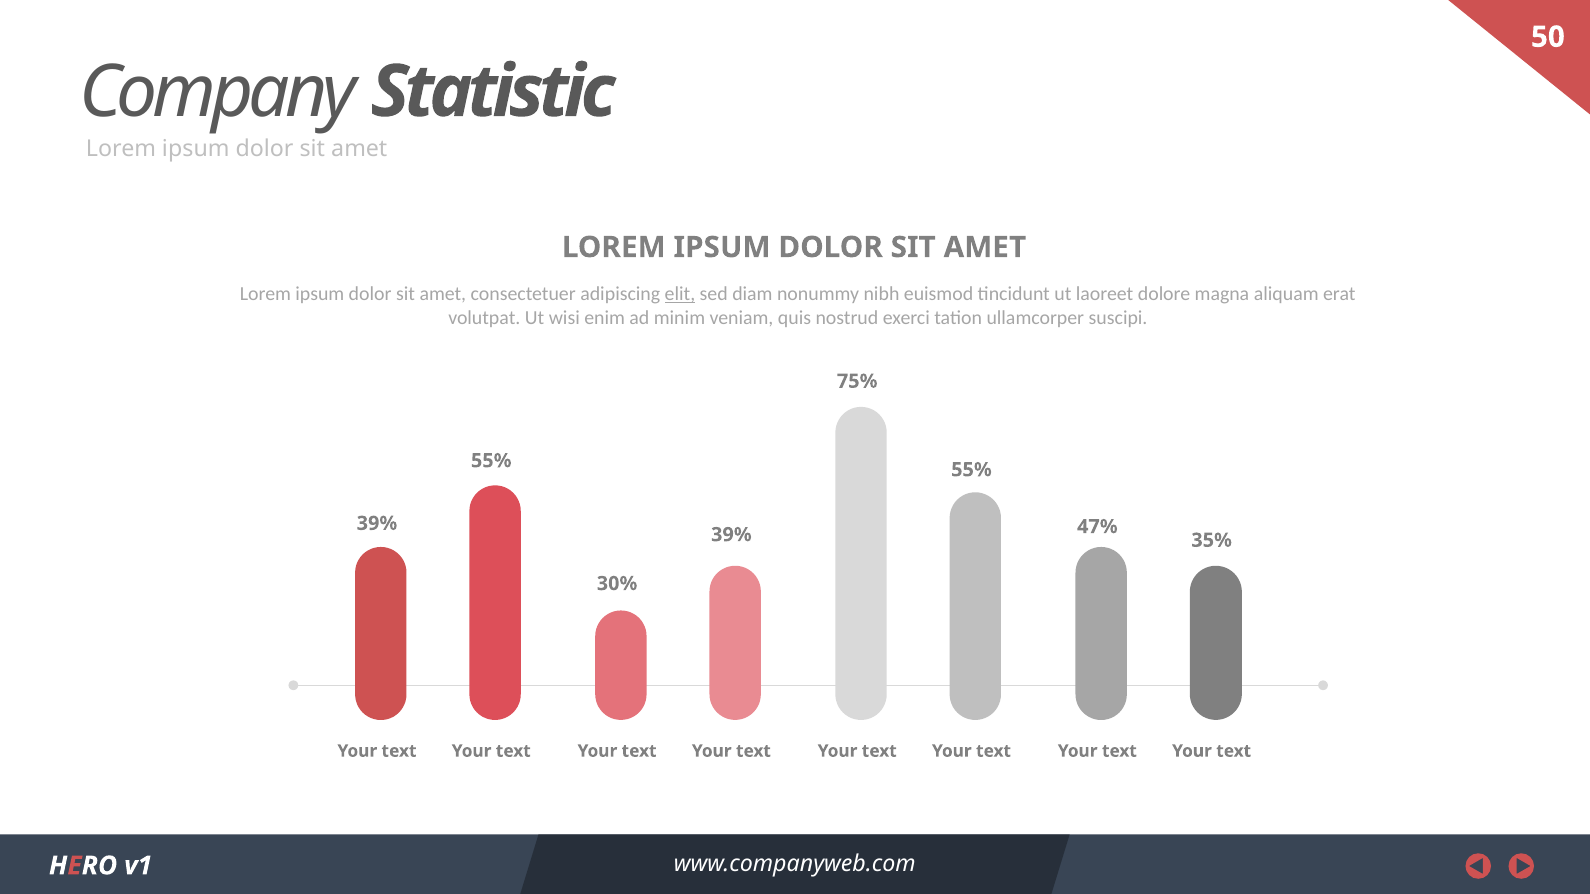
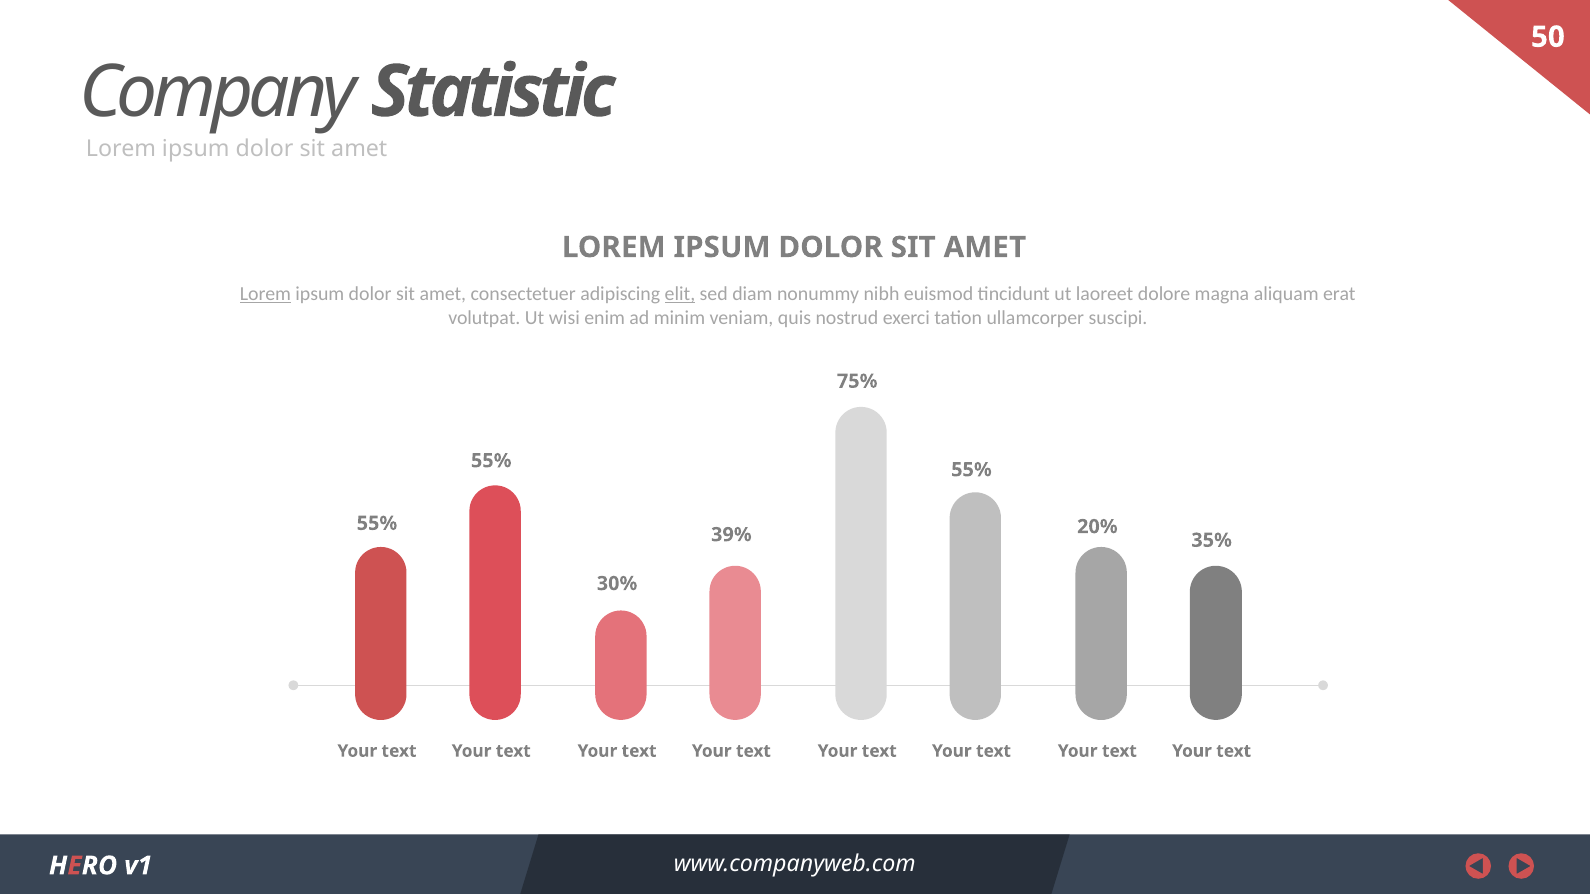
Lorem underline: none -> present (265, 294)
39%: 39% -> 55% (377, 524)
47%: 47% -> 20% (1097, 527)
